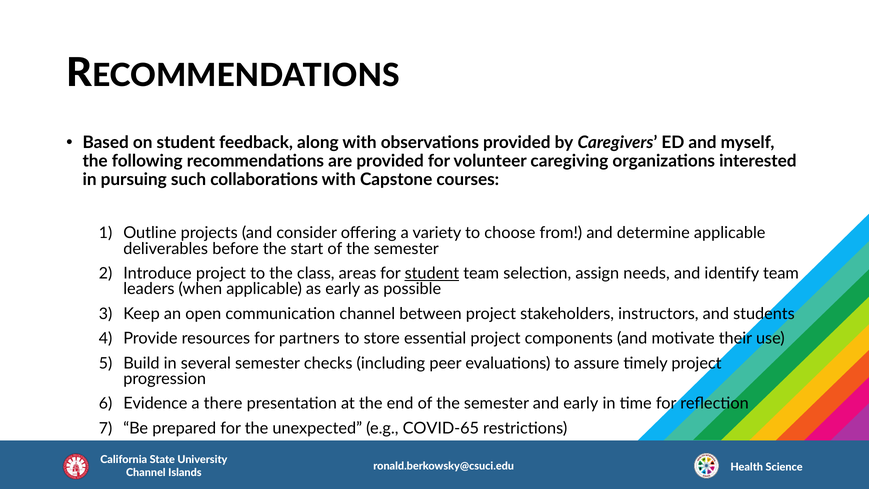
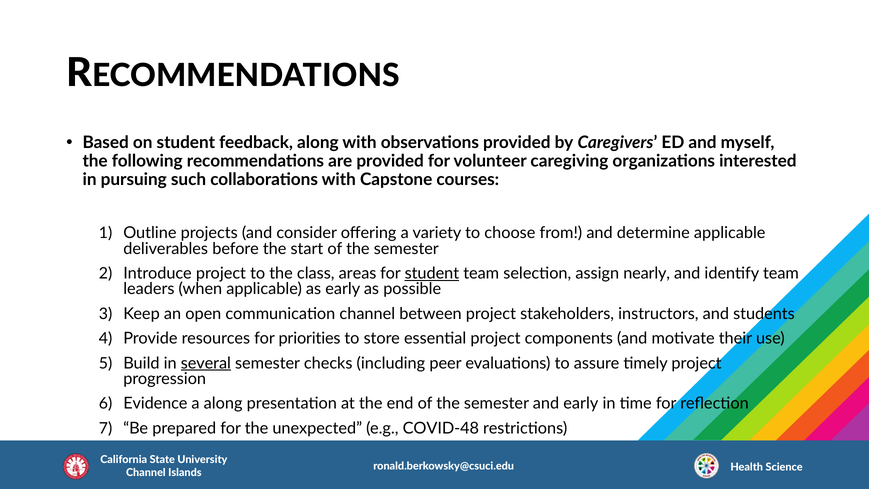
needs: needs -> nearly (647, 273)
partners: partners -> priorities (310, 338)
several underline: none -> present (206, 363)
a there: there -> along (223, 403)
COVID-65: COVID-65 -> COVID-48 (441, 428)
